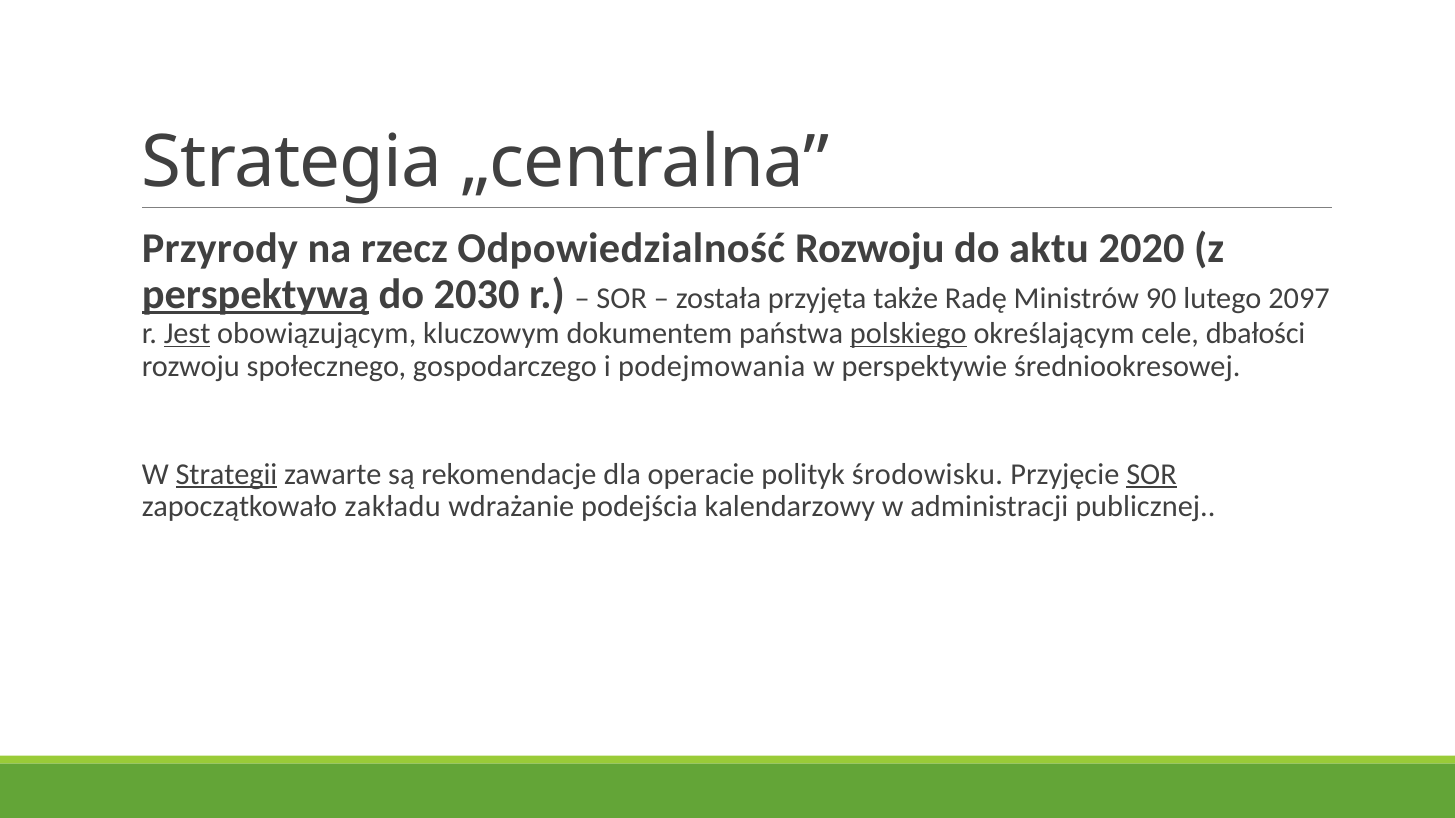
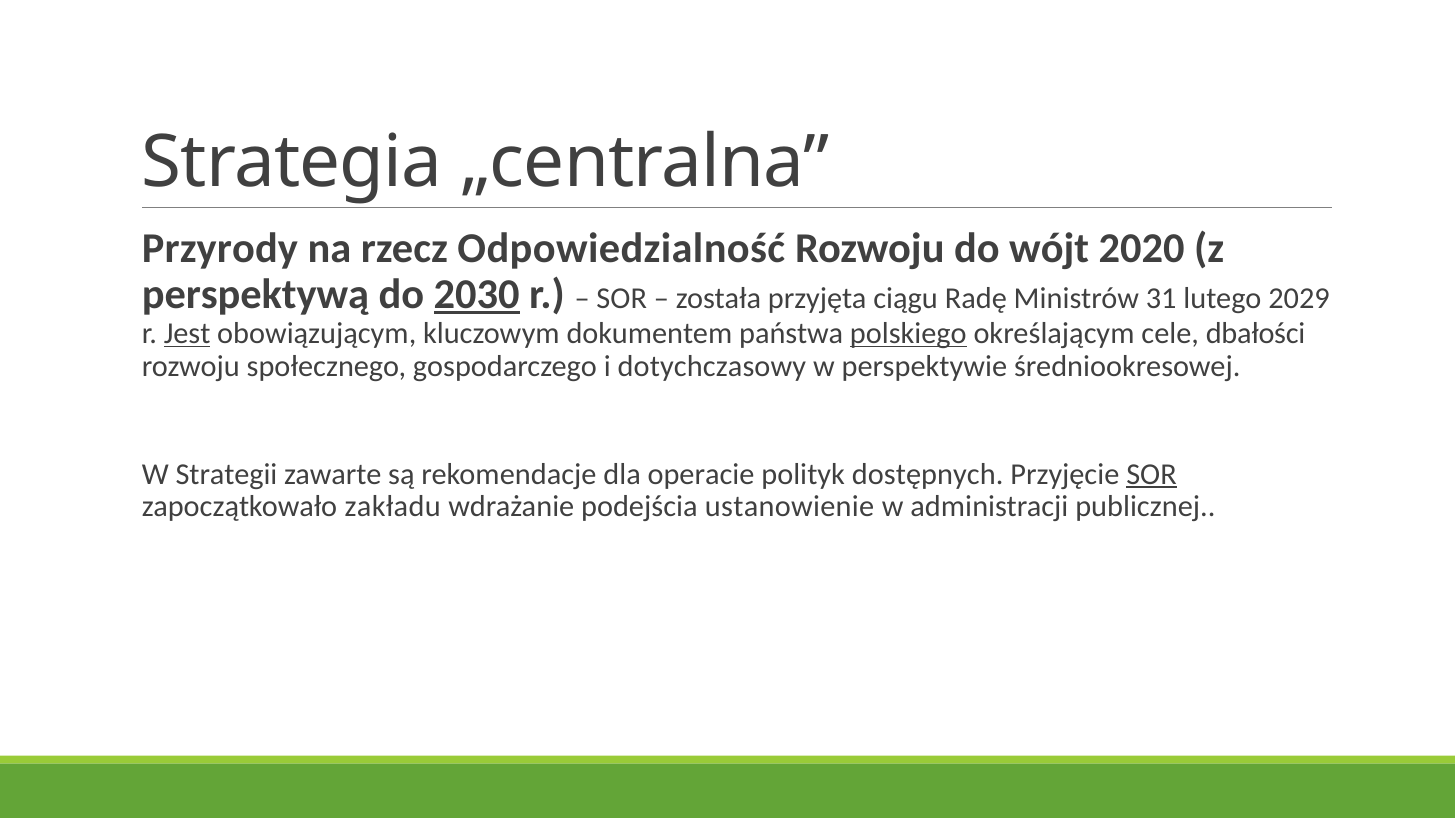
aktu: aktu -> wójt (1049, 248)
perspektywą underline: present -> none (255, 294)
2030 underline: none -> present (477, 294)
także: także -> ciągu (906, 298)
90: 90 -> 31 (1161, 298)
2097: 2097 -> 2029 (1299, 298)
podejmowania: podejmowania -> dotychczasowy (712, 366)
Strategii underline: present -> none (226, 474)
środowisku: środowisku -> dostępnych (928, 474)
kalendarzowy: kalendarzowy -> ustanowienie (790, 507)
